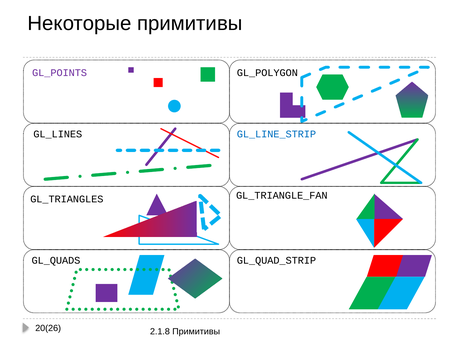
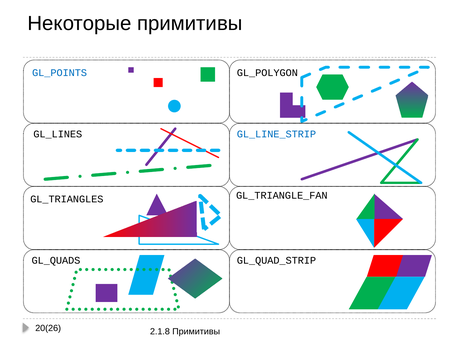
GL_POINTS colour: purple -> blue (60, 73)
